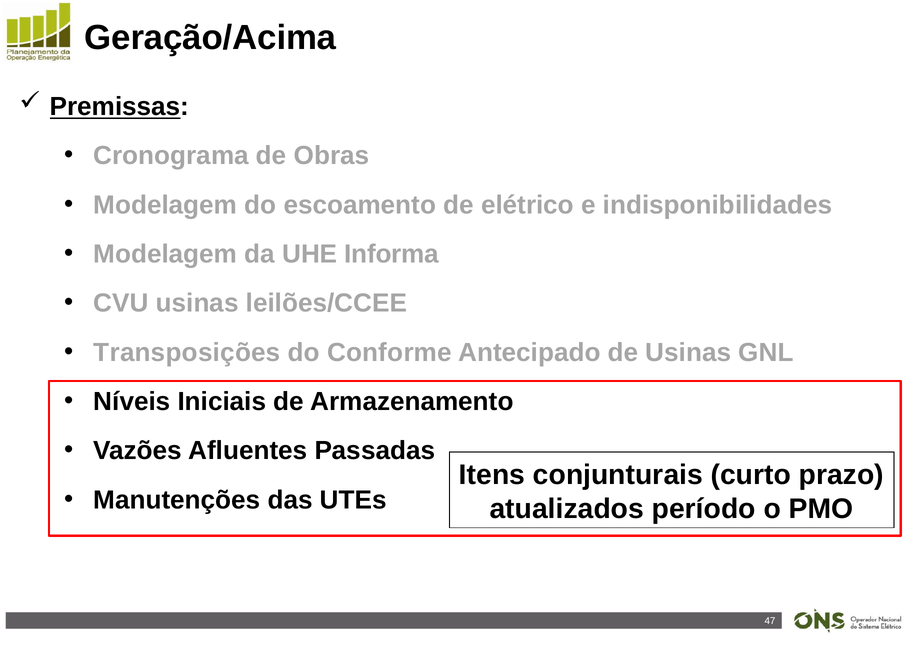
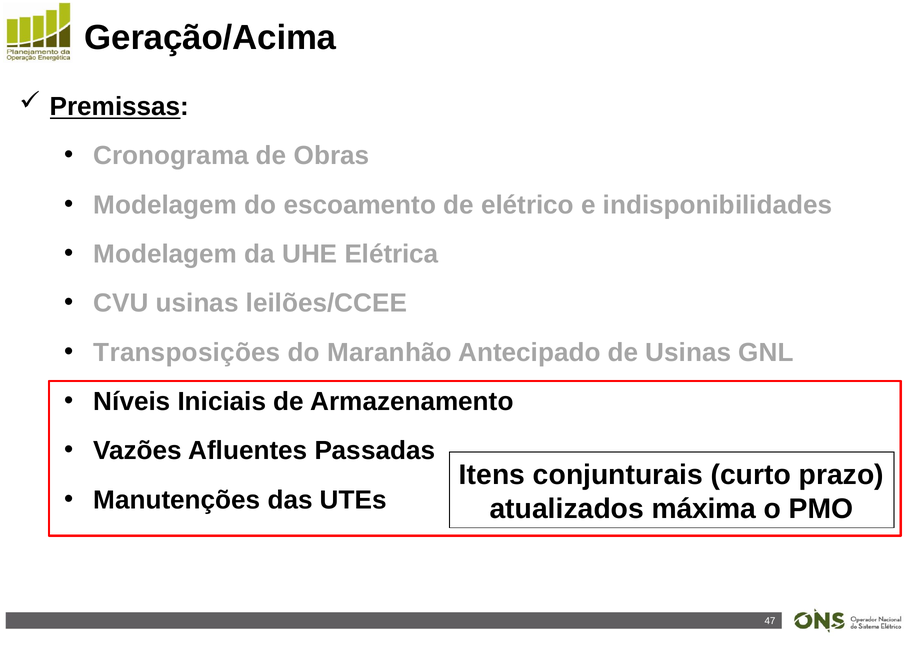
Informa: Informa -> Elétrica (391, 254)
Conforme: Conforme -> Maranhão (389, 352)
período: período -> máxima (704, 508)
